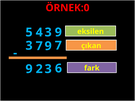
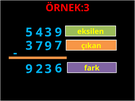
ÖRNEK:0: ÖRNEK:0 -> ÖRNEK:3 (67, 8)
